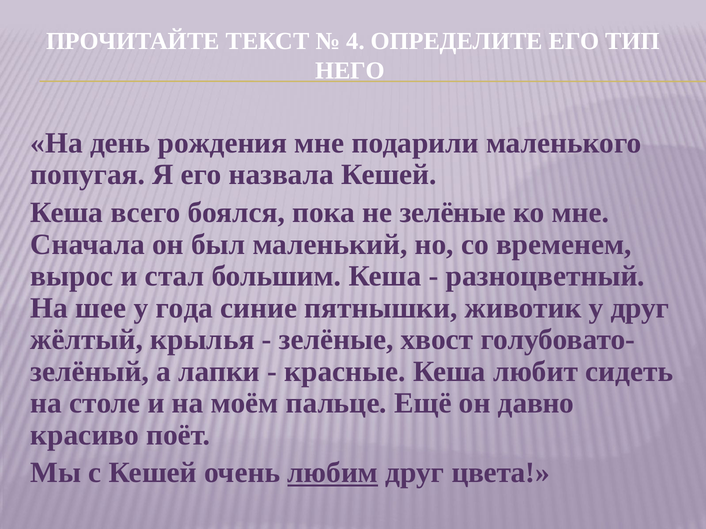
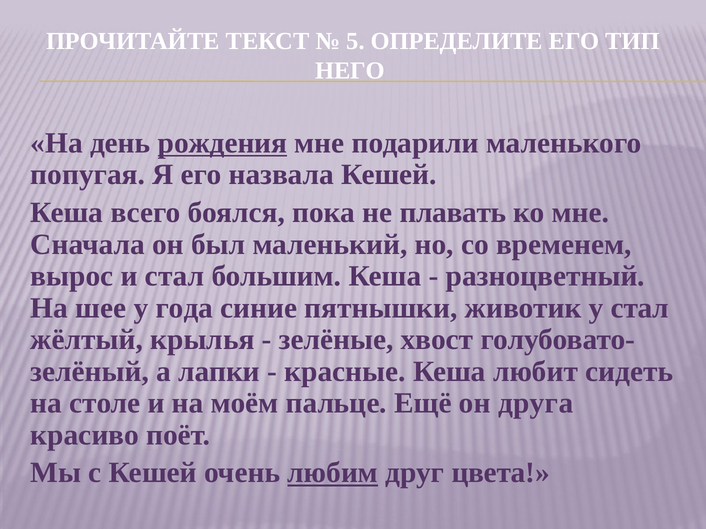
4: 4 -> 5 (355, 41)
рождения underline: none -> present (222, 143)
не зелёные: зелёные -> плавать (453, 213)
у друг: друг -> стал (640, 308)
давно: давно -> друга (536, 403)
